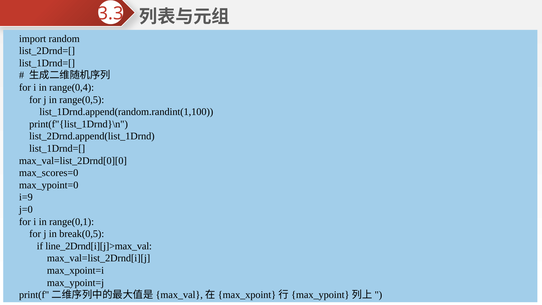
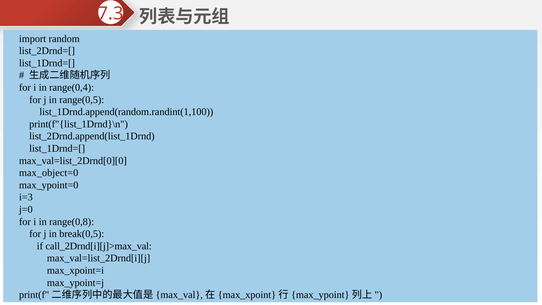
3.3: 3.3 -> 7.3 (111, 13)
max_scores=0: max_scores=0 -> max_object=0 (49, 173)
i=9: i=9 -> i=3 (26, 197)
range(0,1: range(0,1 -> range(0,8 (72, 222)
line_2Drnd[i][j]>max_val: line_2Drnd[i][j]>max_val -> call_2Drnd[i][j]>max_val (99, 246)
